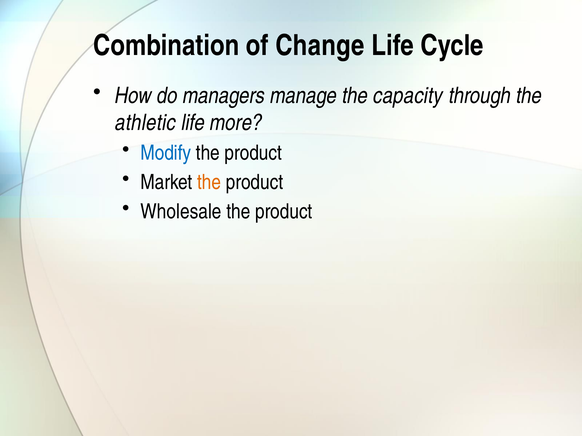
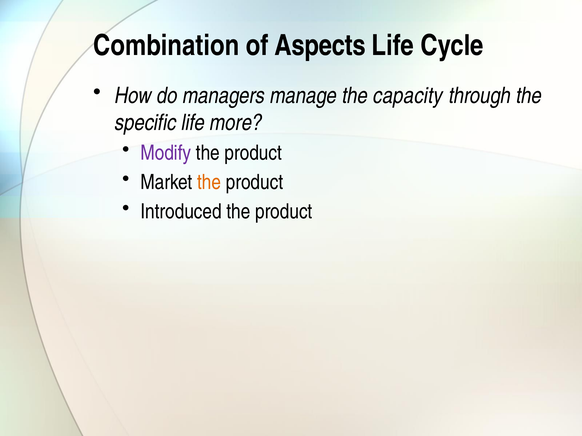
Change: Change -> Aspects (320, 46)
athletic: athletic -> specific (146, 123)
Modify colour: blue -> purple (166, 153)
Wholesale: Wholesale -> Introduced (181, 212)
